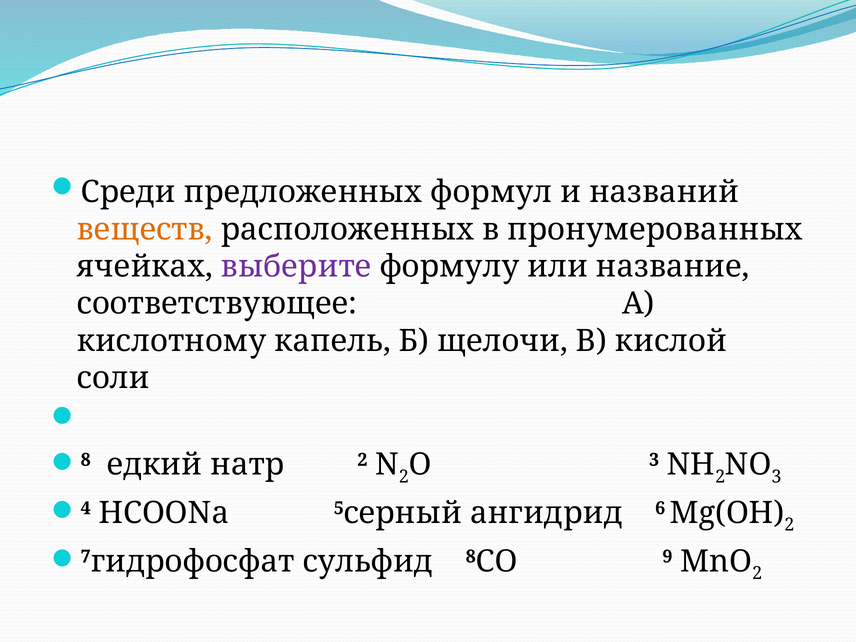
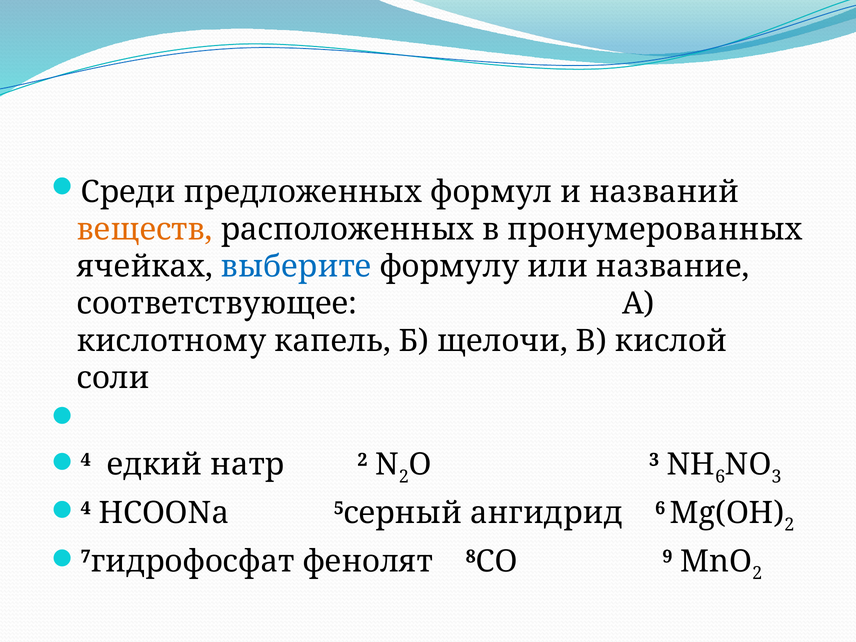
выберите colour: purple -> blue (296, 267)
8: 8 -> 4 (86, 460)
2: 2 -> 6 (720, 477)
сульфид: сульфид -> фенолят (368, 561)
